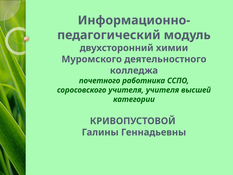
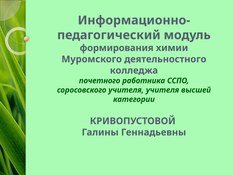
двухсторонний: двухсторонний -> формирования (117, 48)
